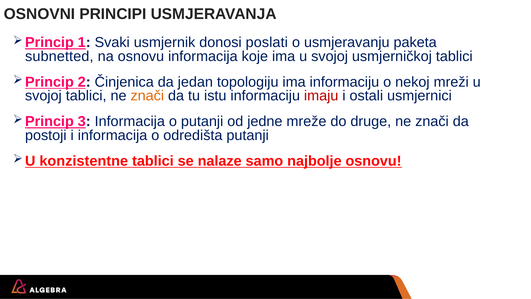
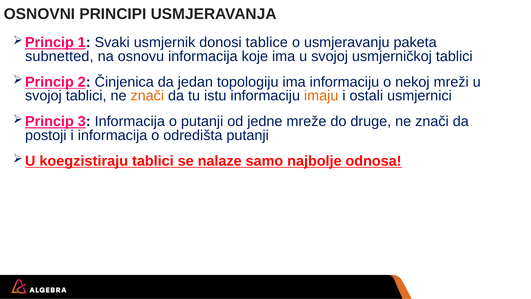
poslati: poslati -> tablice (267, 42)
imaju colour: red -> orange (321, 96)
konzistentne: konzistentne -> koegzistiraju (84, 161)
najbolje osnovu: osnovu -> odnosa (374, 161)
